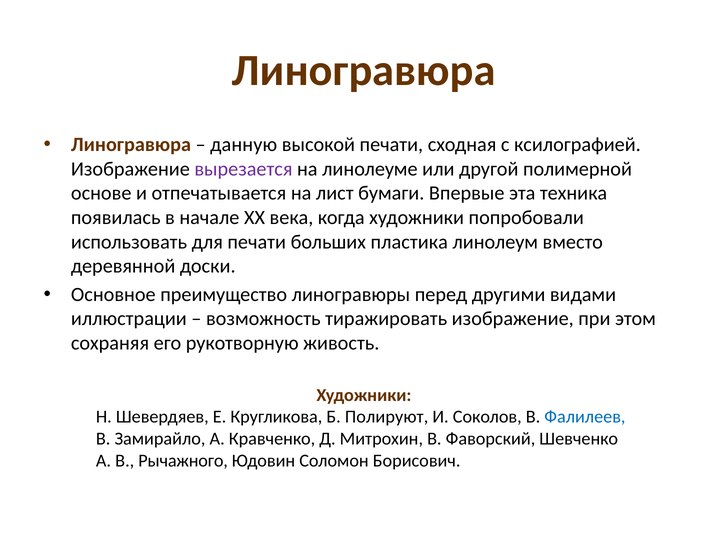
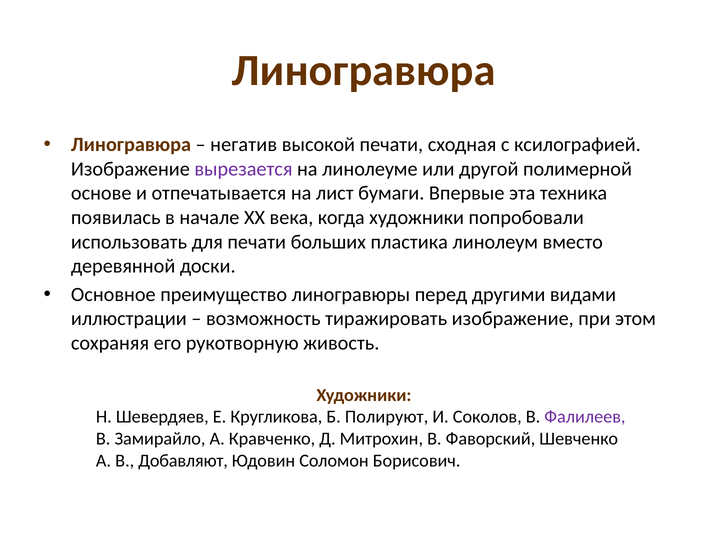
данную: данную -> негатив (244, 145)
Фалилеев colour: blue -> purple (585, 417)
Рычажного: Рычажного -> Добавляют (183, 461)
